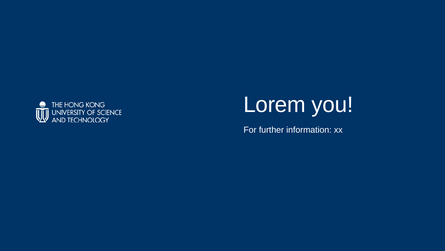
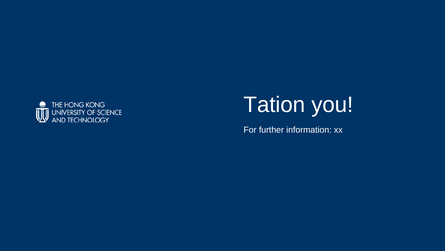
Lorem: Lorem -> Tation (274, 104)
